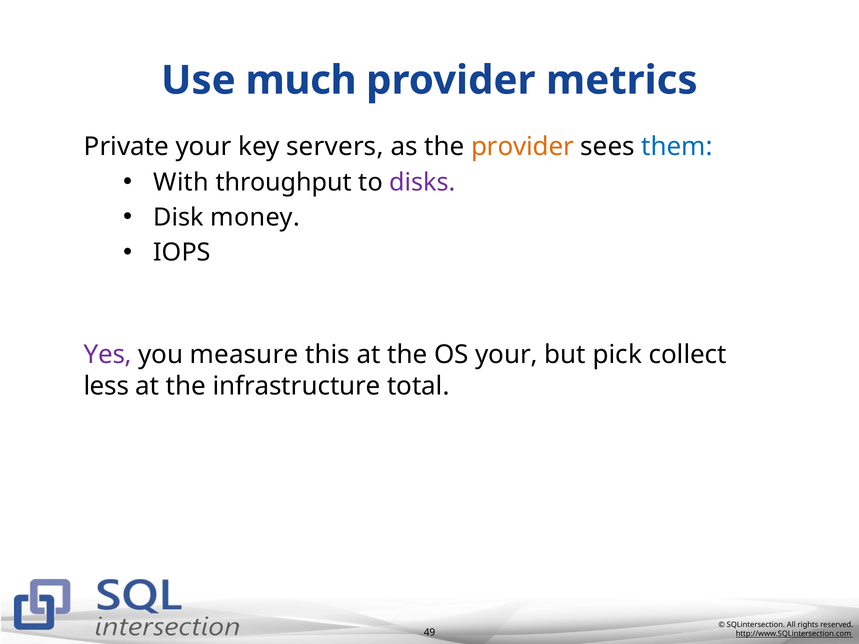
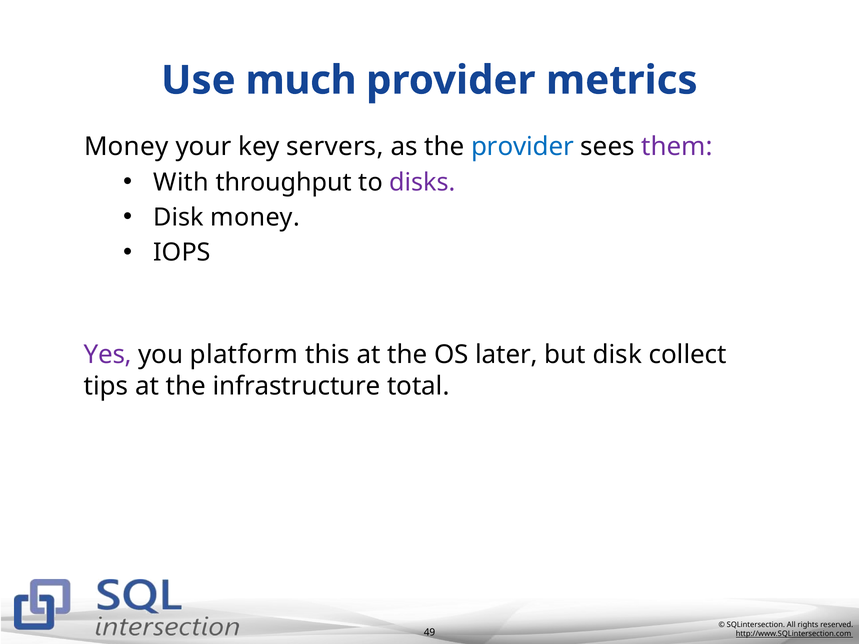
Private: Private -> Money (126, 147)
provider colour: orange -> blue (522, 147)
them colour: blue -> purple (677, 147)
measure: measure -> platform (244, 355)
OS your: your -> later (507, 355)
but pick: pick -> disk (617, 355)
less: less -> tips (106, 386)
